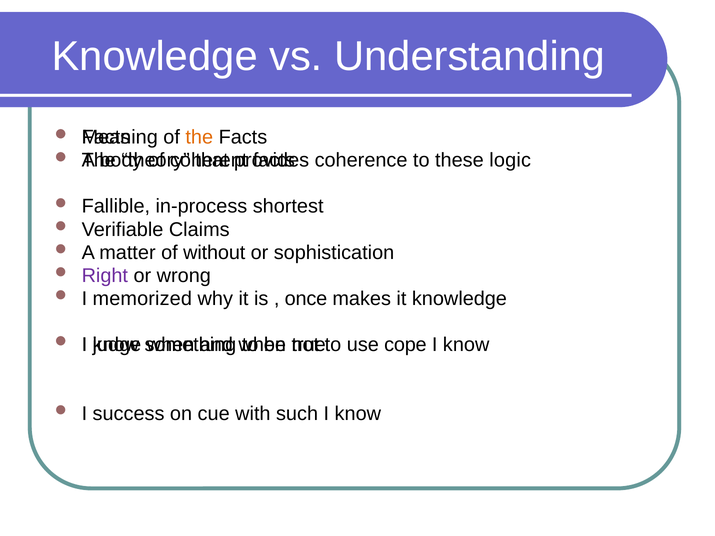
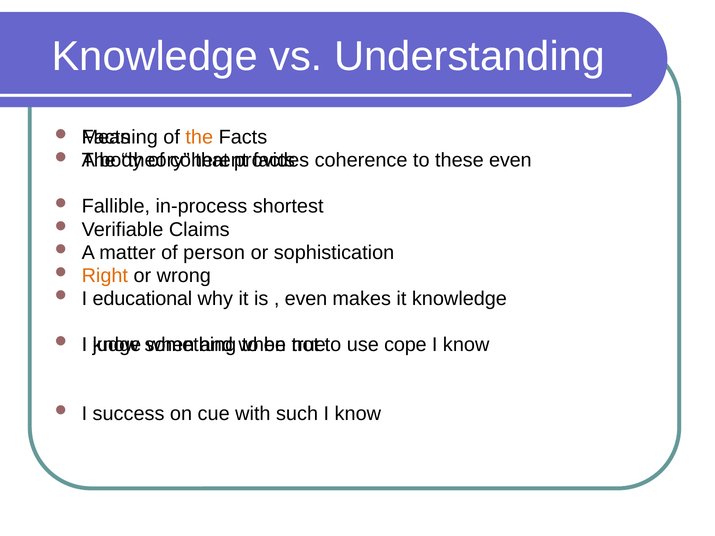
these logic: logic -> even (510, 160)
without: without -> person (214, 253)
Right colour: purple -> orange (105, 276)
memorized: memorized -> educational (142, 299)
once: once -> even (306, 299)
